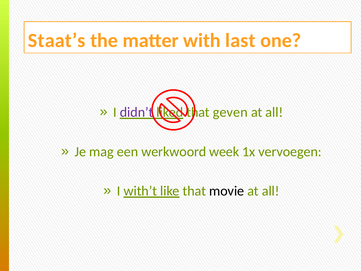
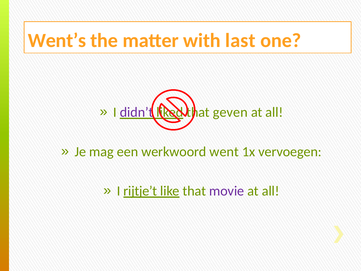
Staat’s: Staat’s -> Went’s (57, 40)
week: week -> went (224, 152)
with’t: with’t -> rijtje’t (140, 191)
movie colour: black -> purple (227, 191)
